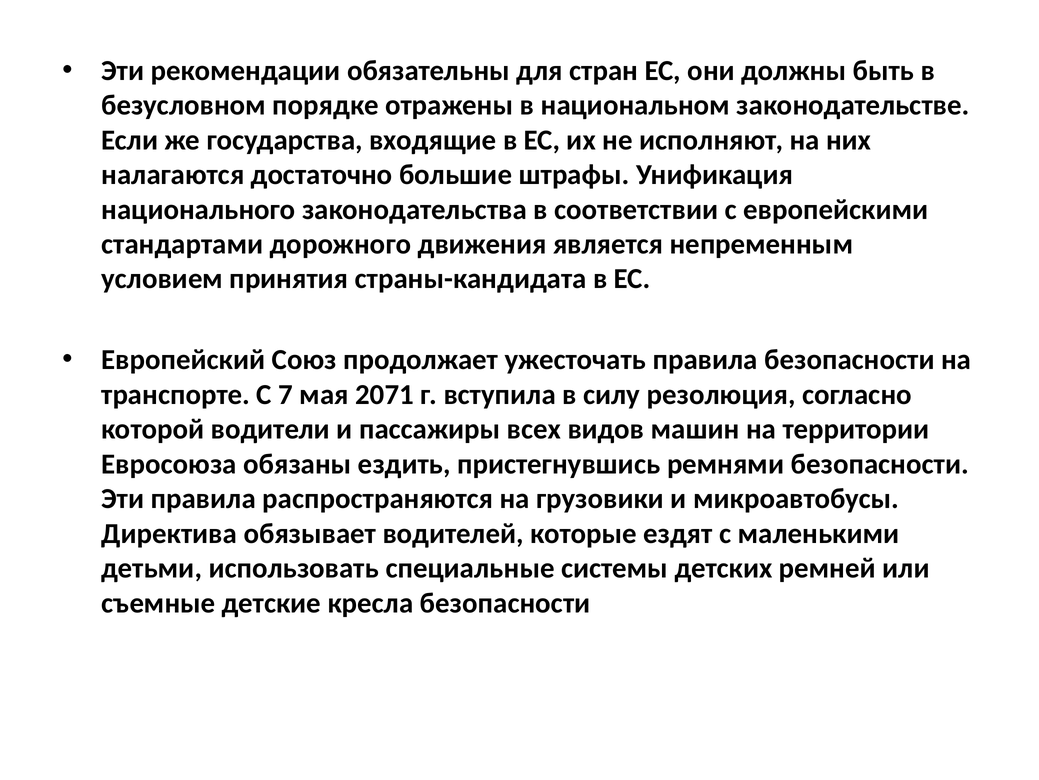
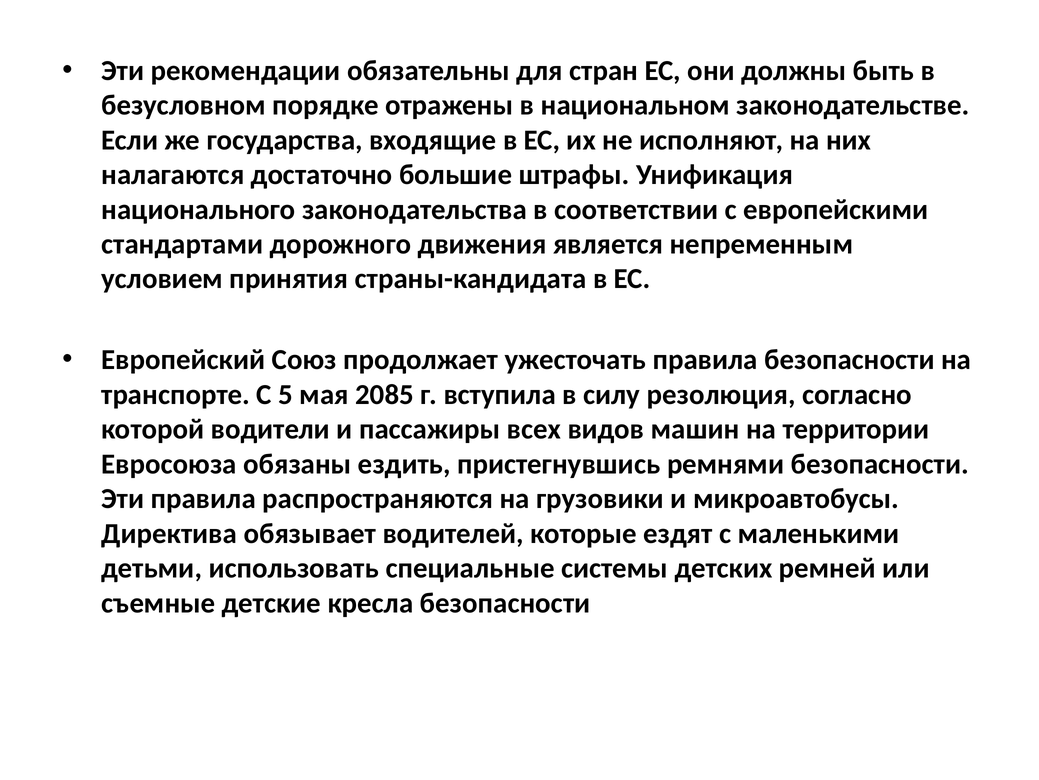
7: 7 -> 5 (286, 394)
2071: 2071 -> 2085 (385, 394)
